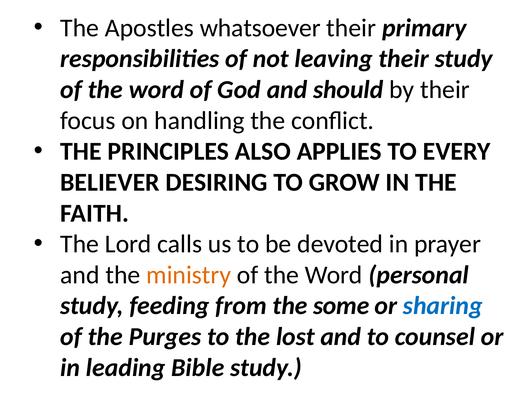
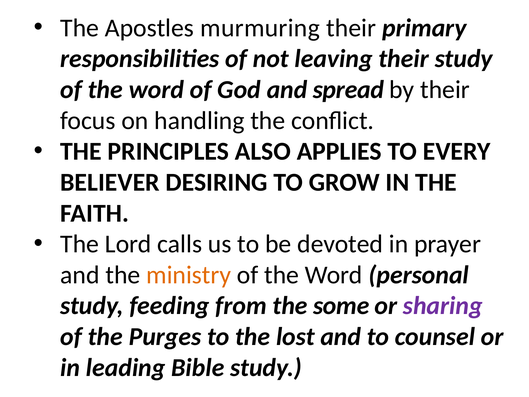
whatsoever: whatsoever -> murmuring (260, 28)
should: should -> spread (348, 90)
sharing colour: blue -> purple (443, 306)
